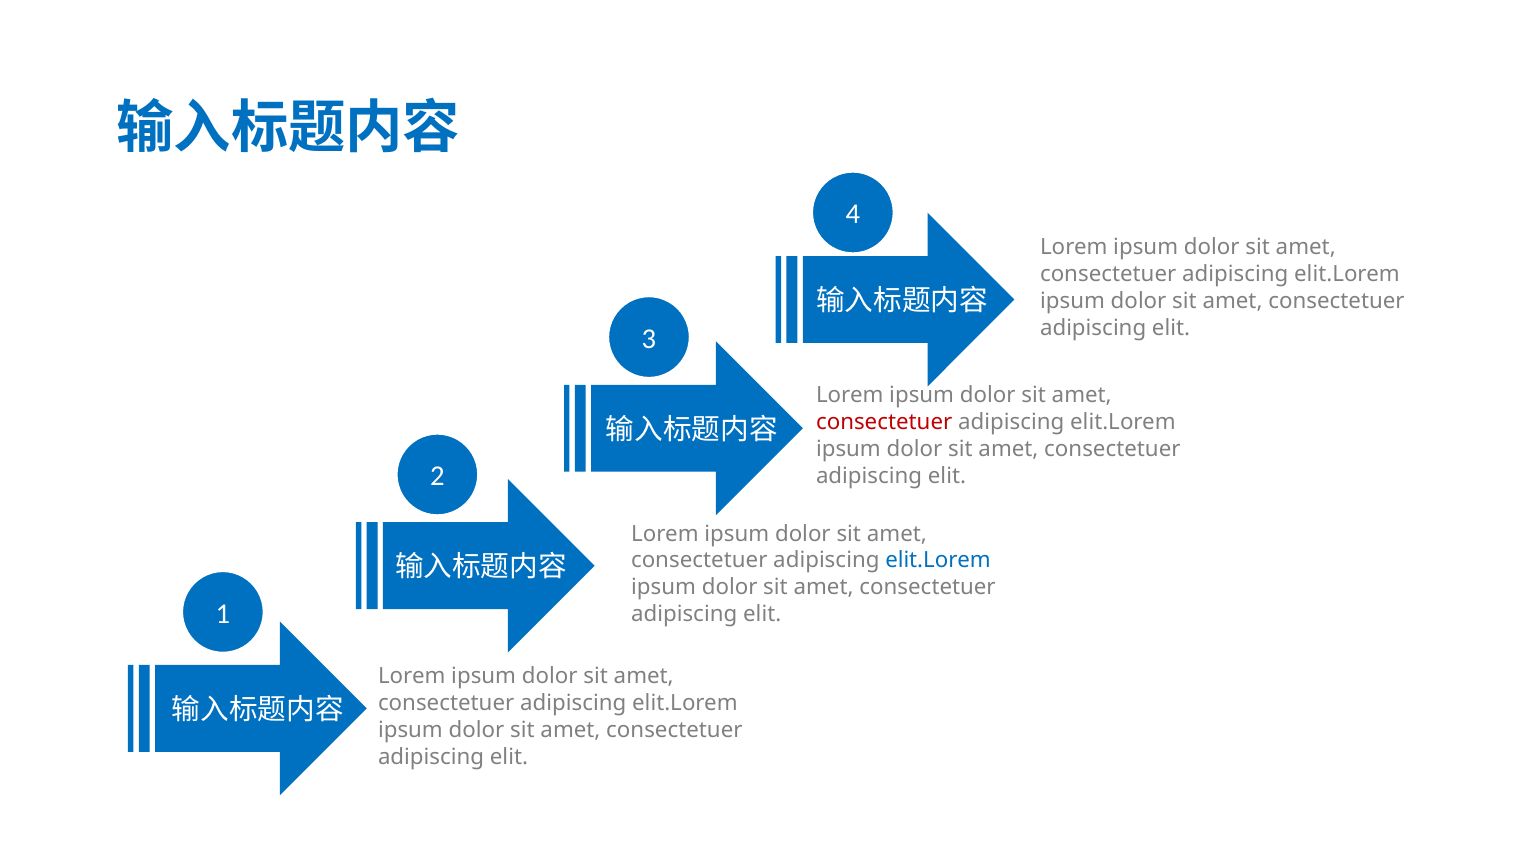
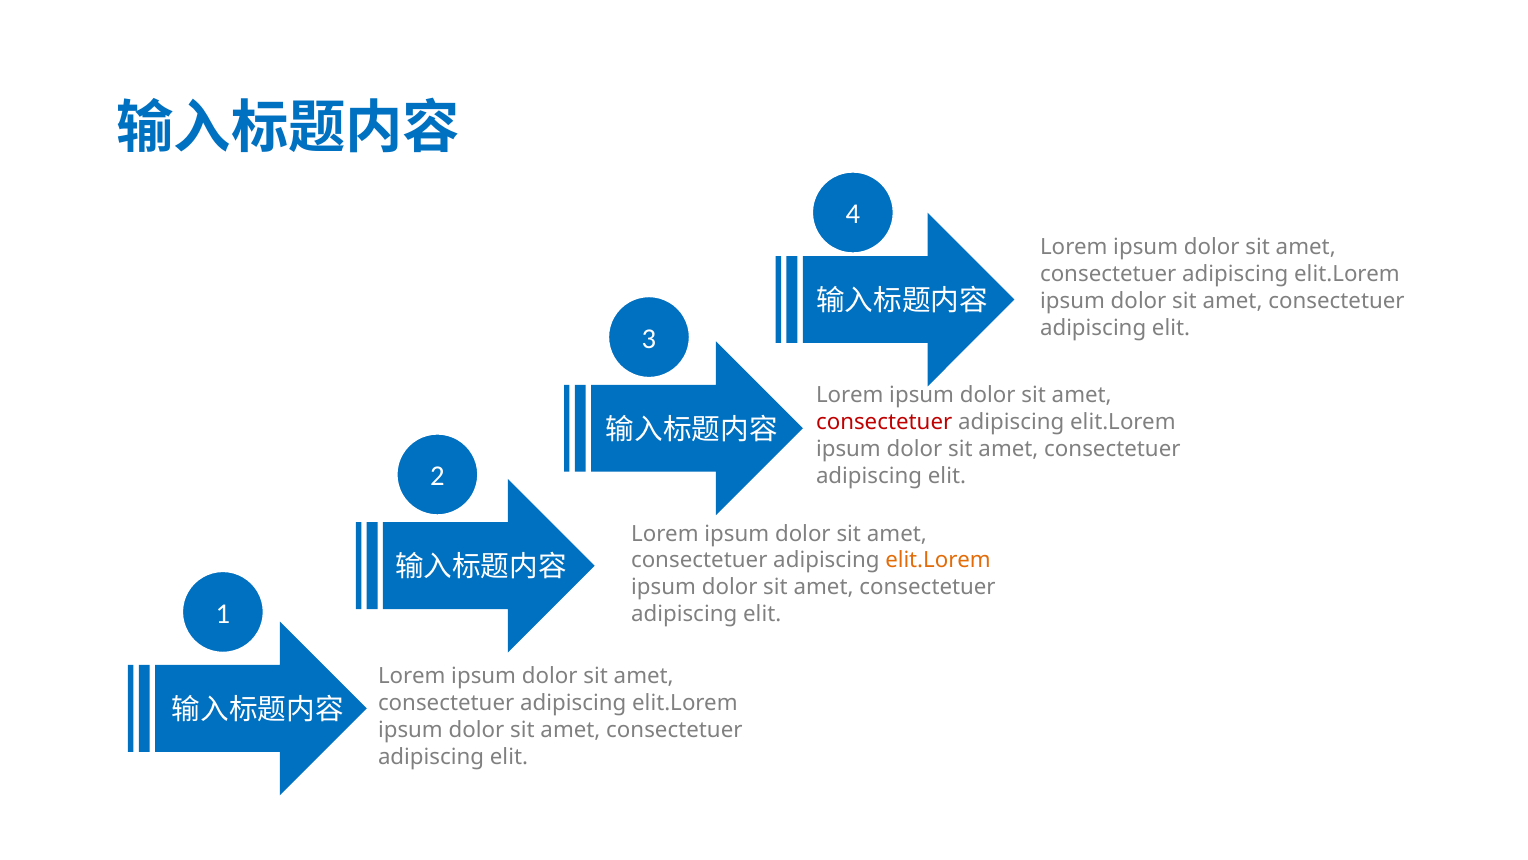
elit.Lorem colour: blue -> orange (938, 560)
